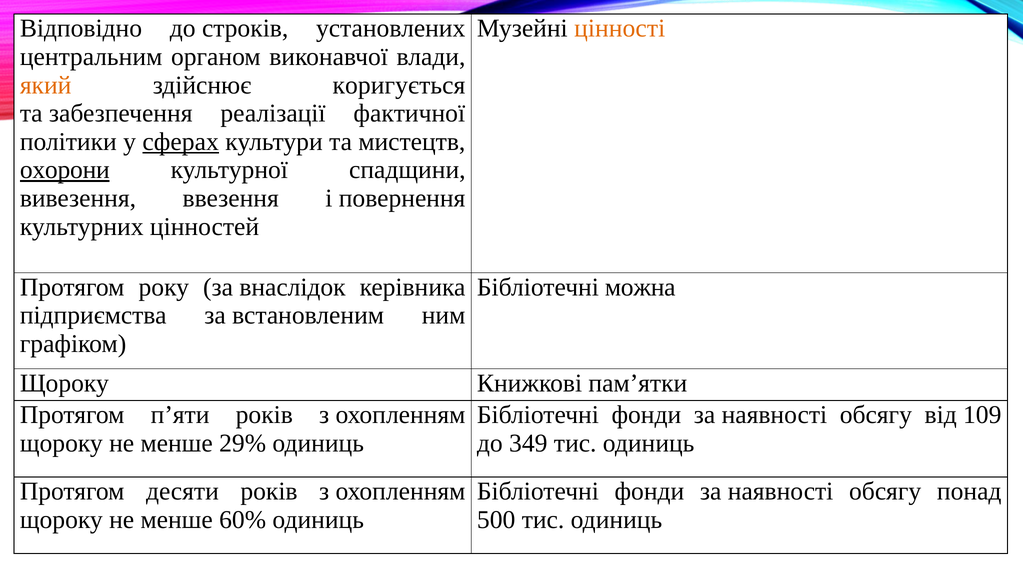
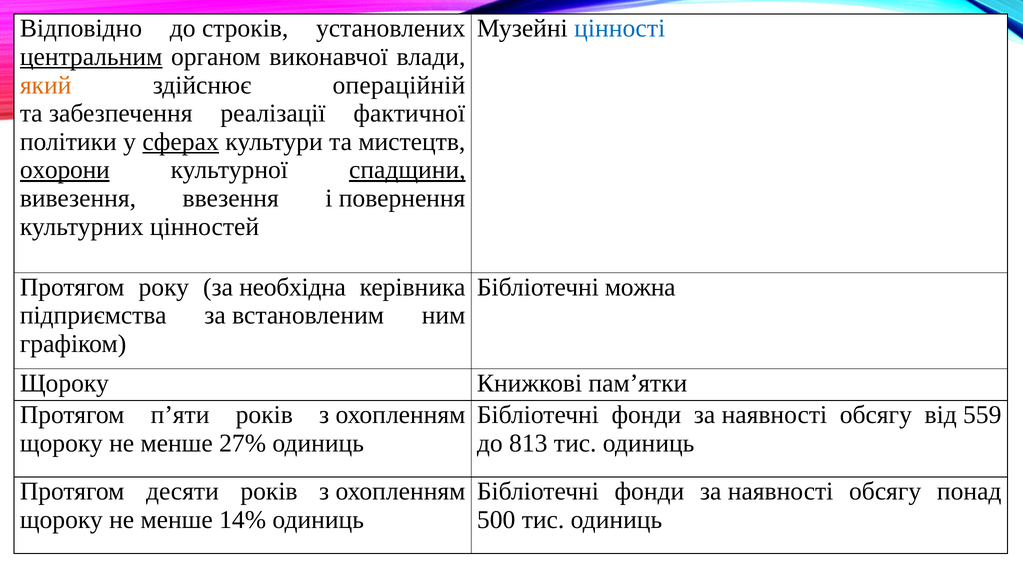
цінності colour: orange -> blue (620, 28)
центральним underline: none -> present (91, 57)
коригується: коригується -> операційній (399, 85)
спадщини underline: none -> present (407, 170)
внаслідок: внаслідок -> необхідна (293, 287)
109: 109 -> 559 (982, 415)
29%: 29% -> 27% (243, 443)
349: 349 -> 813 (528, 443)
60%: 60% -> 14% (243, 519)
